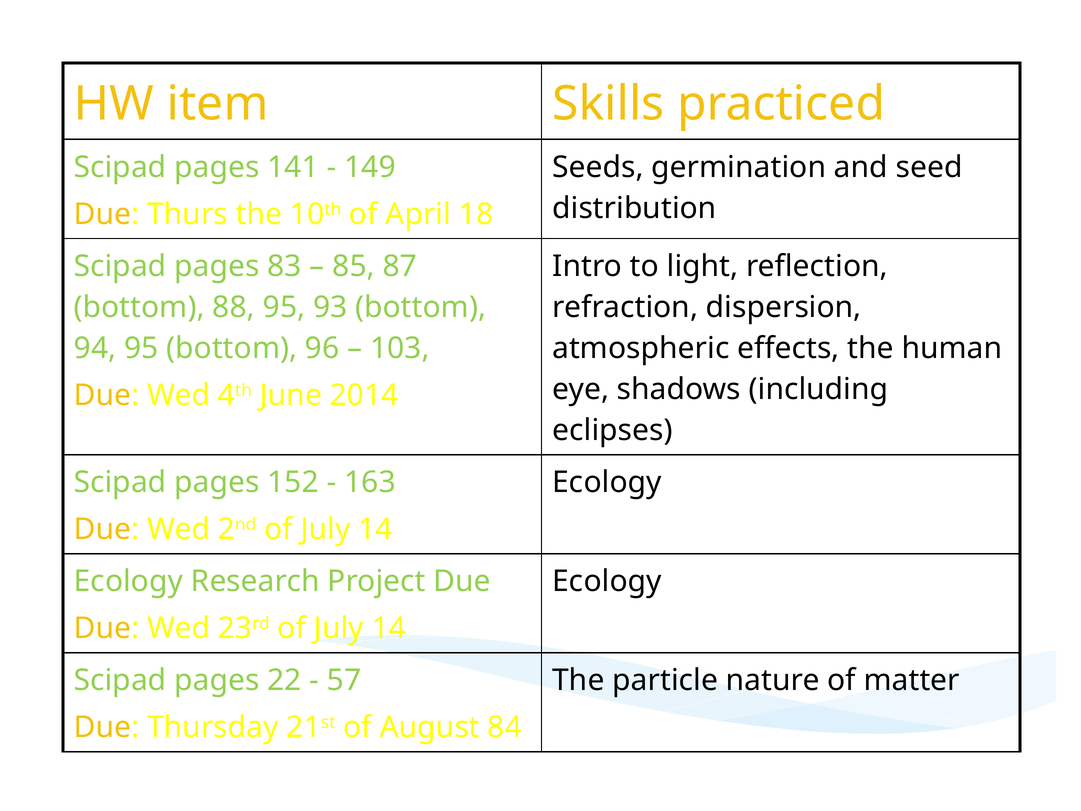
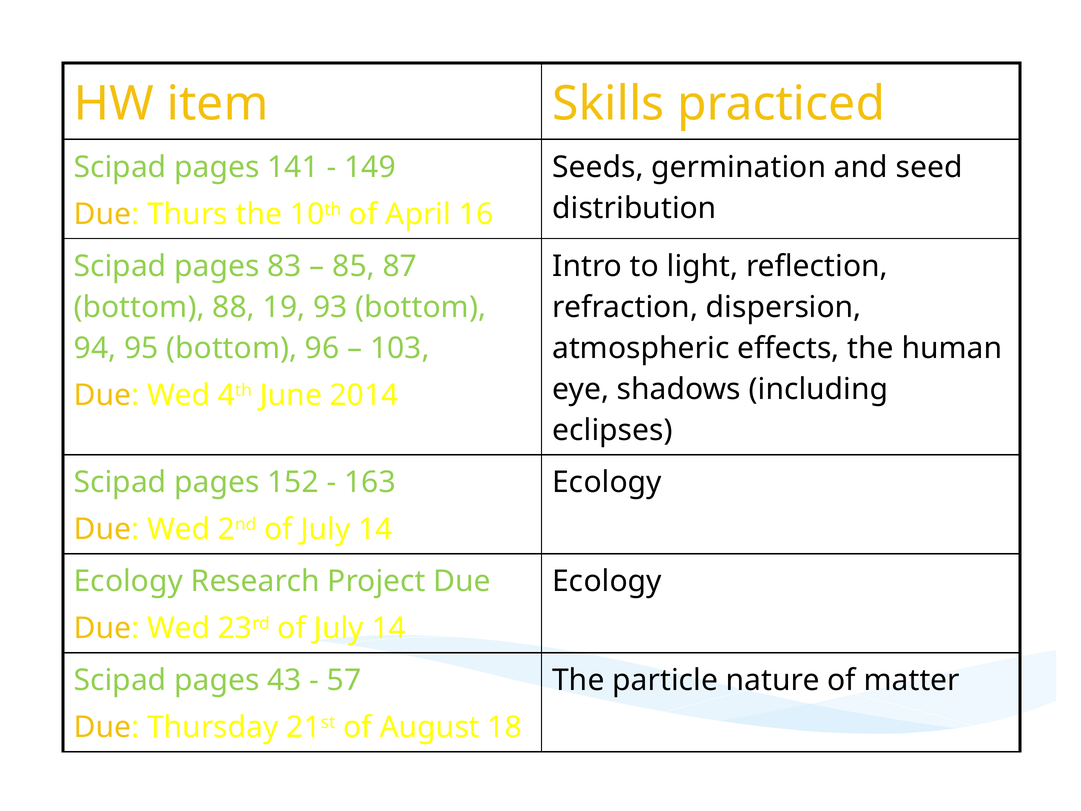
18: 18 -> 16 (476, 214)
88 95: 95 -> 19 (284, 307)
22: 22 -> 43 (284, 680)
84: 84 -> 18 (505, 727)
